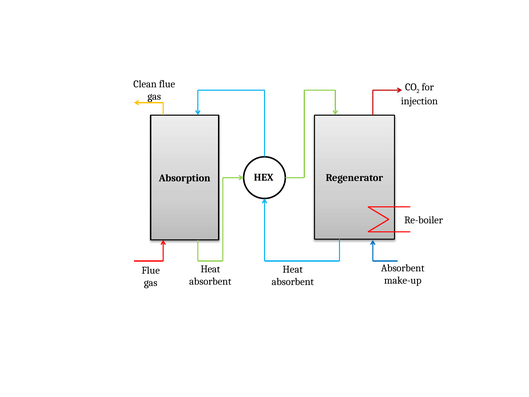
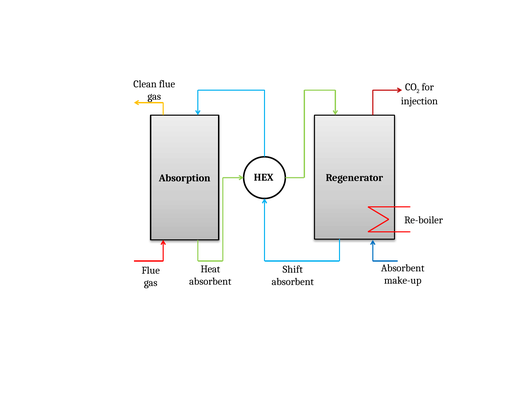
Heat: Heat -> Shift (293, 269)
